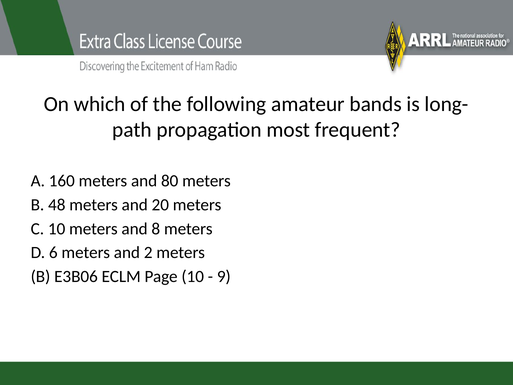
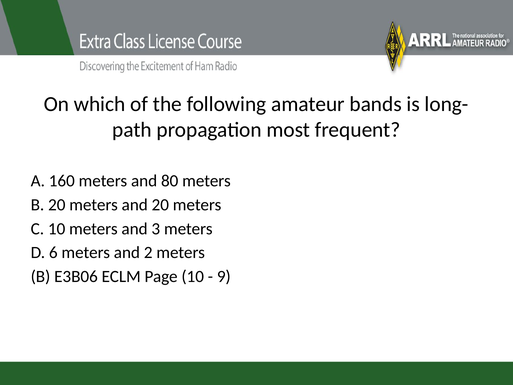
B 48: 48 -> 20 (57, 205)
8: 8 -> 3 (156, 229)
